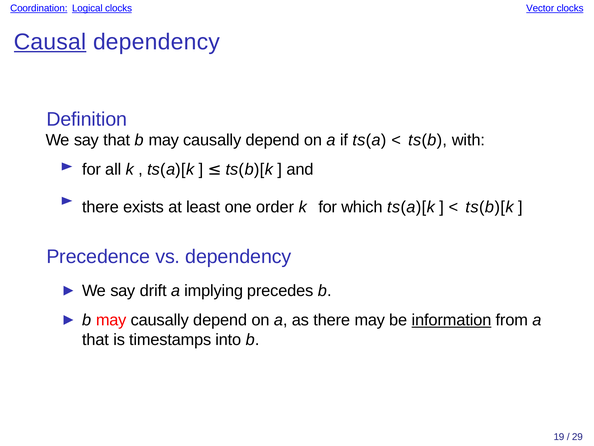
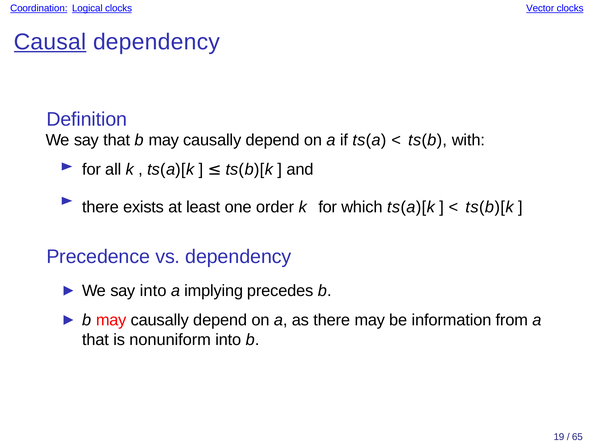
say drift: drift -> into (153, 291)
information underline: present -> none (451, 320)
timestamps: timestamps -> nonuniform (170, 340)
29: 29 -> 65 (577, 437)
